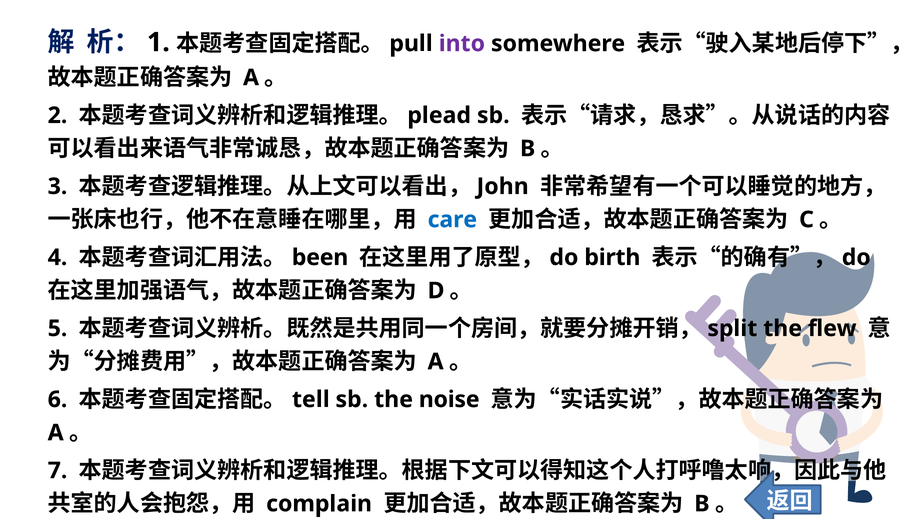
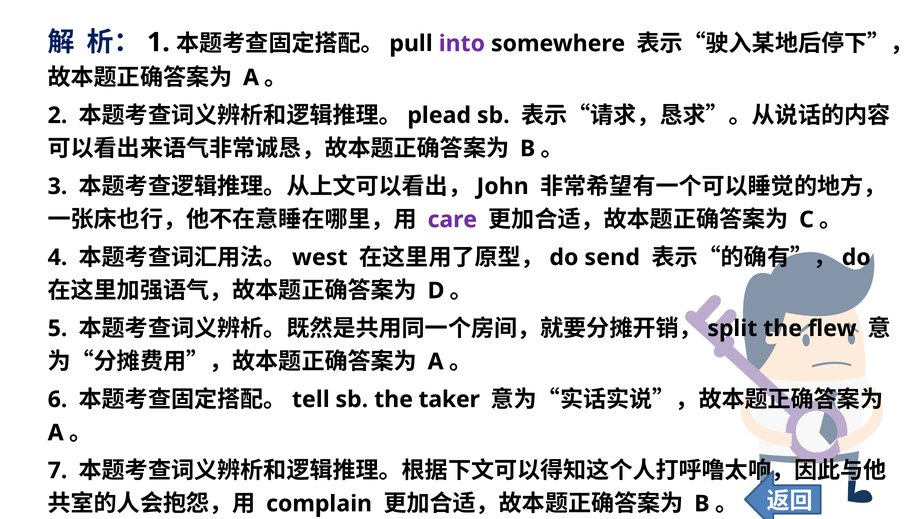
care colour: blue -> purple (452, 220)
been: been -> west (320, 258)
birth: birth -> send (612, 258)
noise: noise -> taker (449, 400)
